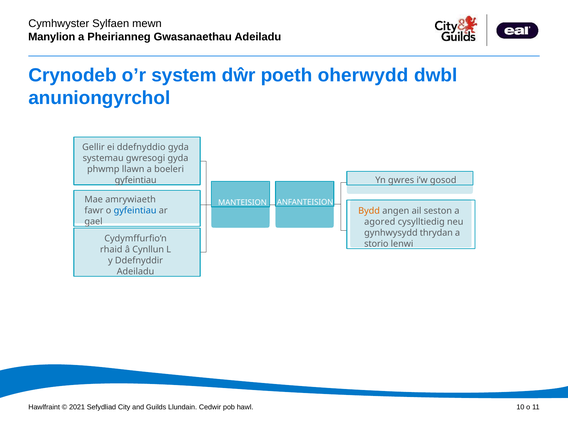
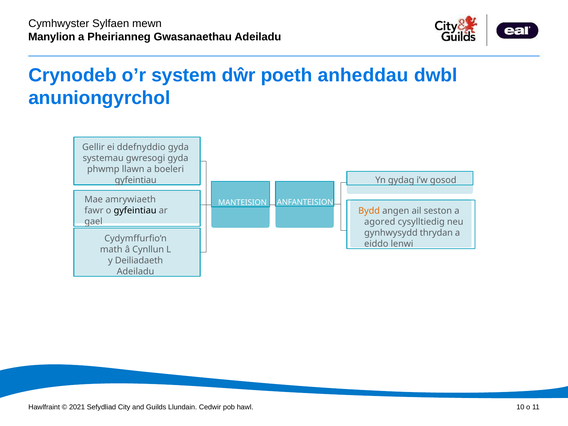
oherwydd: oherwydd -> anheddau (363, 75)
gwres: gwres -> gydag (401, 180)
gyfeintiau colour: blue -> black (135, 211)
storio: storio -> eiddo (376, 244)
rhaid: rhaid -> math (111, 249)
Ddefnyddir: Ddefnyddir -> Deiliadaeth (139, 260)
